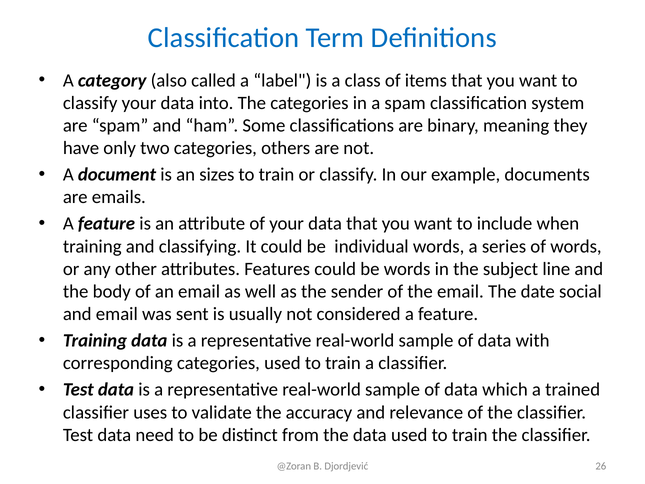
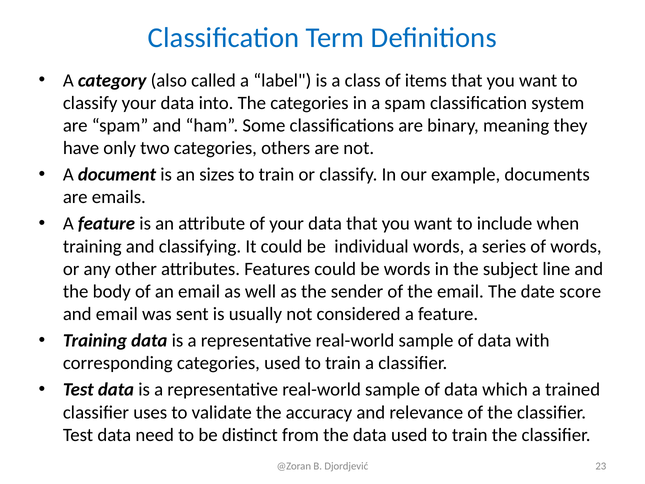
social: social -> score (580, 291)
26: 26 -> 23 (601, 466)
